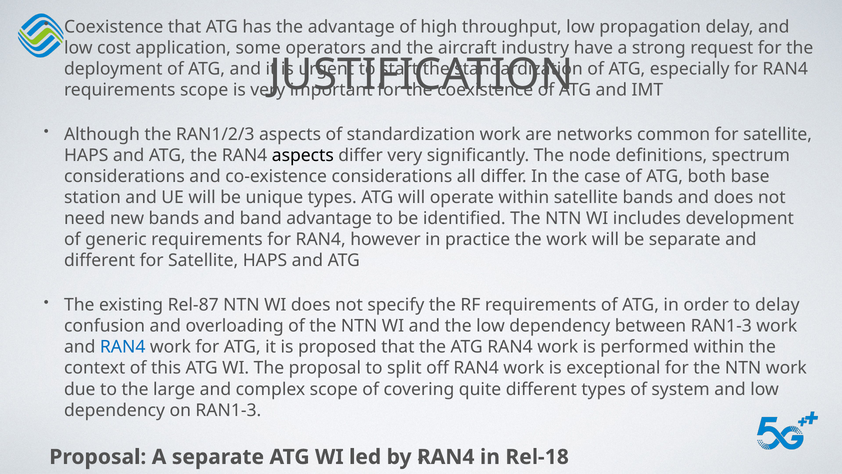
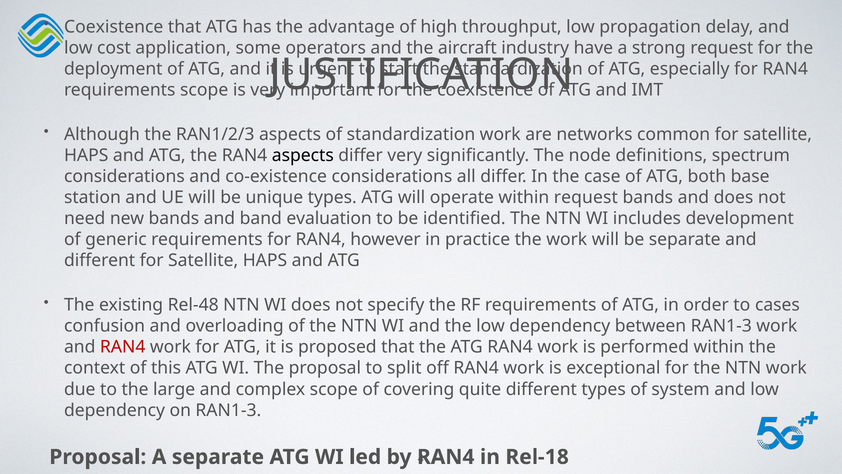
within satellite: satellite -> request (586, 197)
band advantage: advantage -> evaluation (329, 218)
Rel-87: Rel-87 -> Rel-48 (193, 305)
to delay: delay -> cases (777, 305)
RAN4 colour: blue -> red (123, 347)
